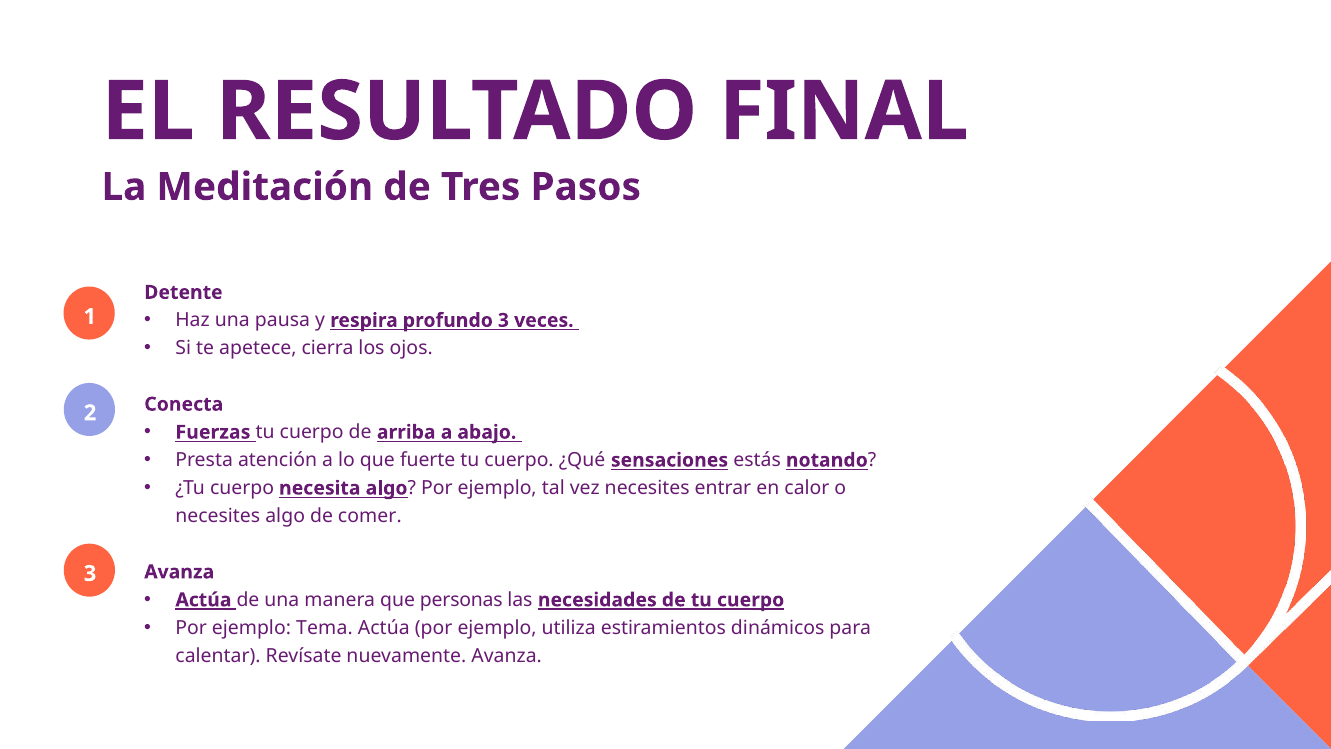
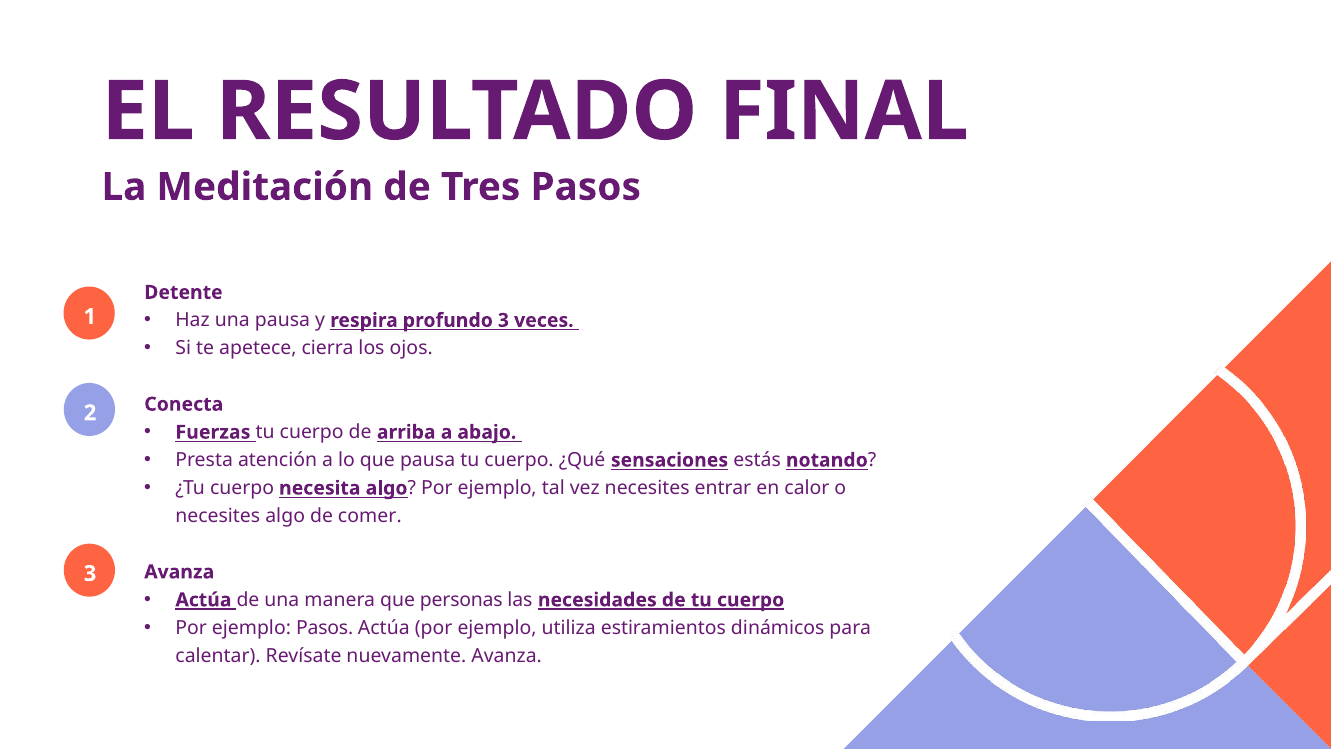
que fuerte: fuerte -> pausa (428, 460)
ejemplo Tema: Tema -> Pasos (325, 628)
